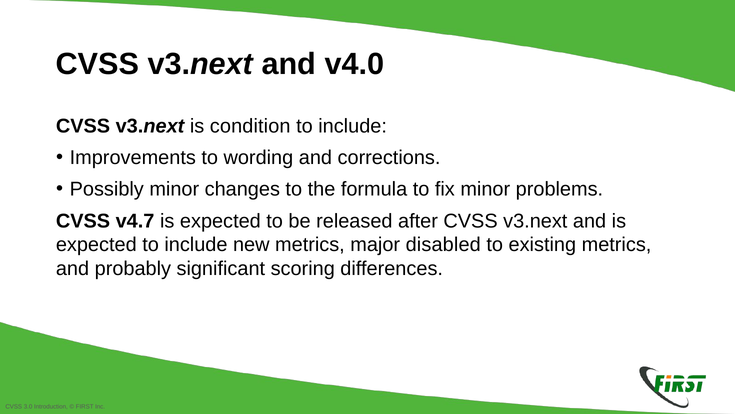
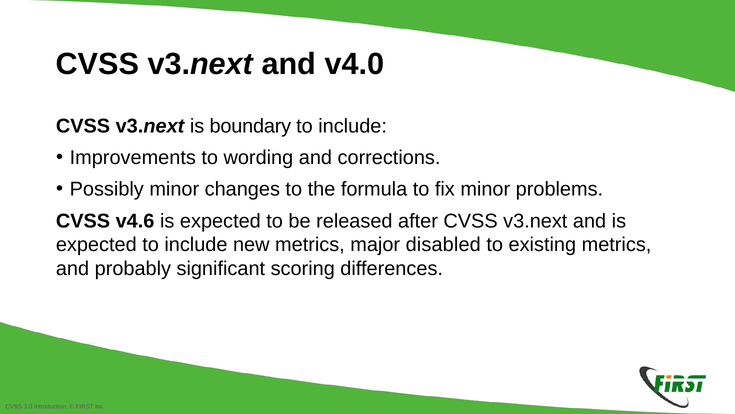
condition: condition -> boundary (250, 126)
v4.7: v4.7 -> v4.6 (135, 221)
